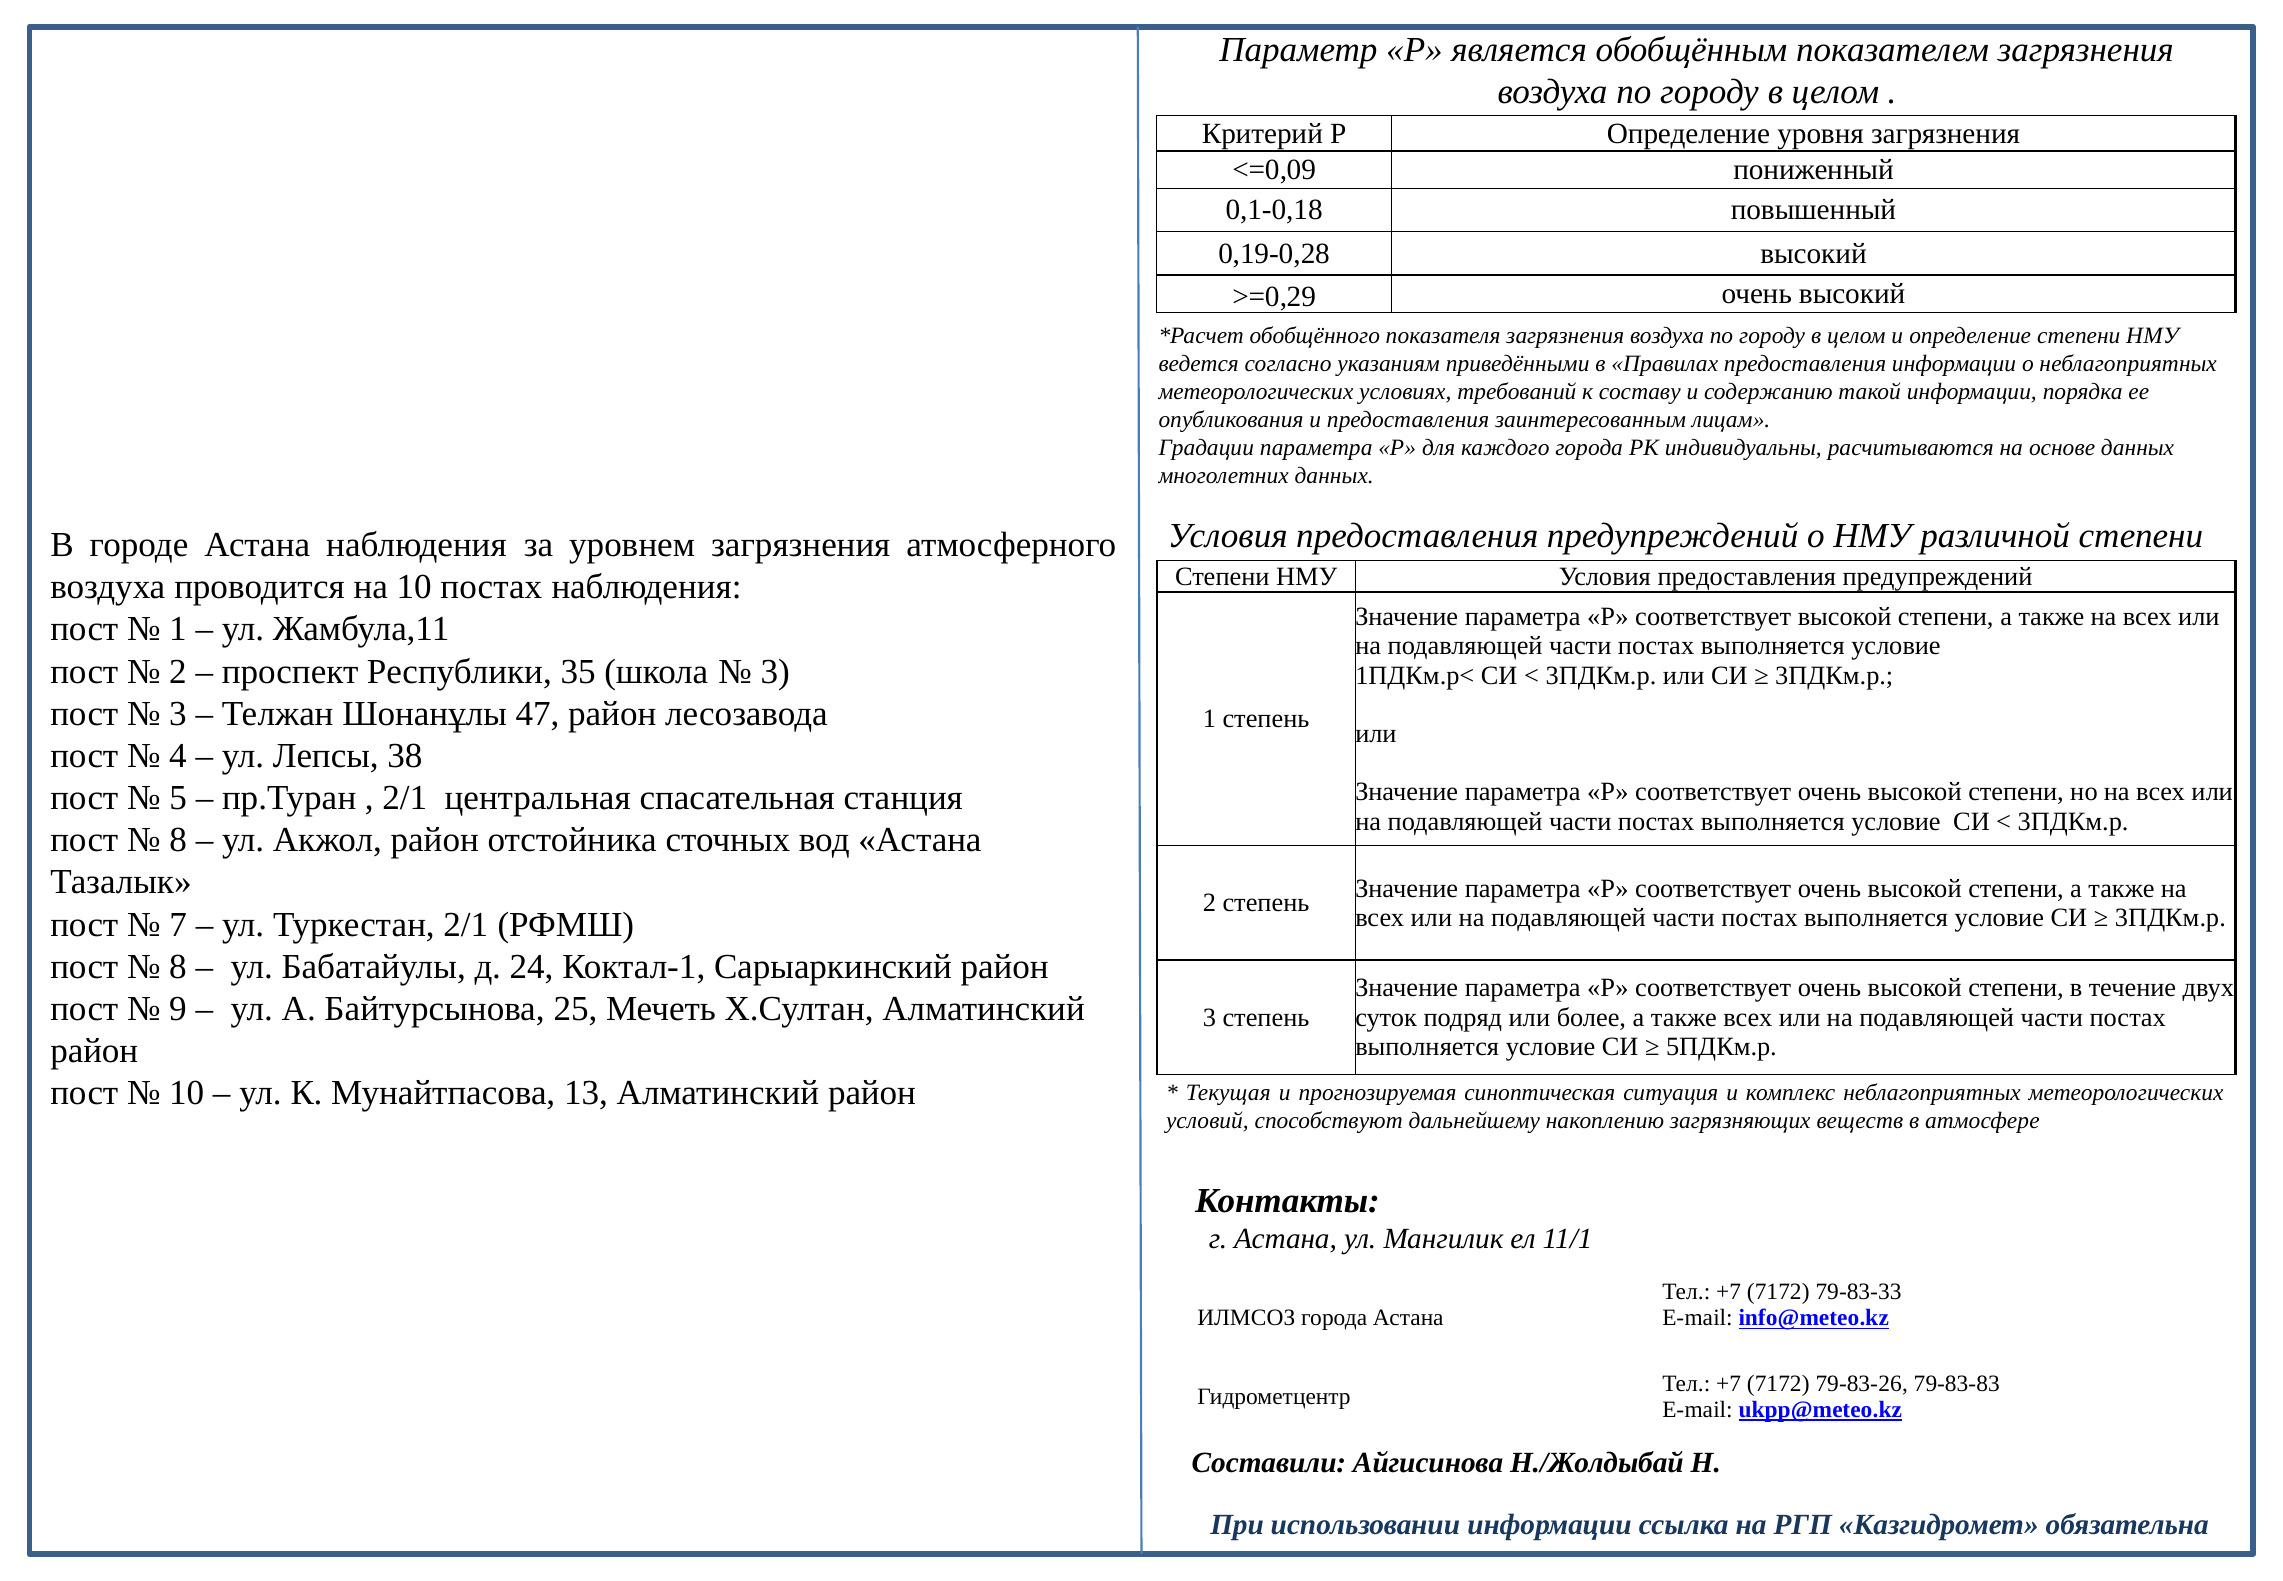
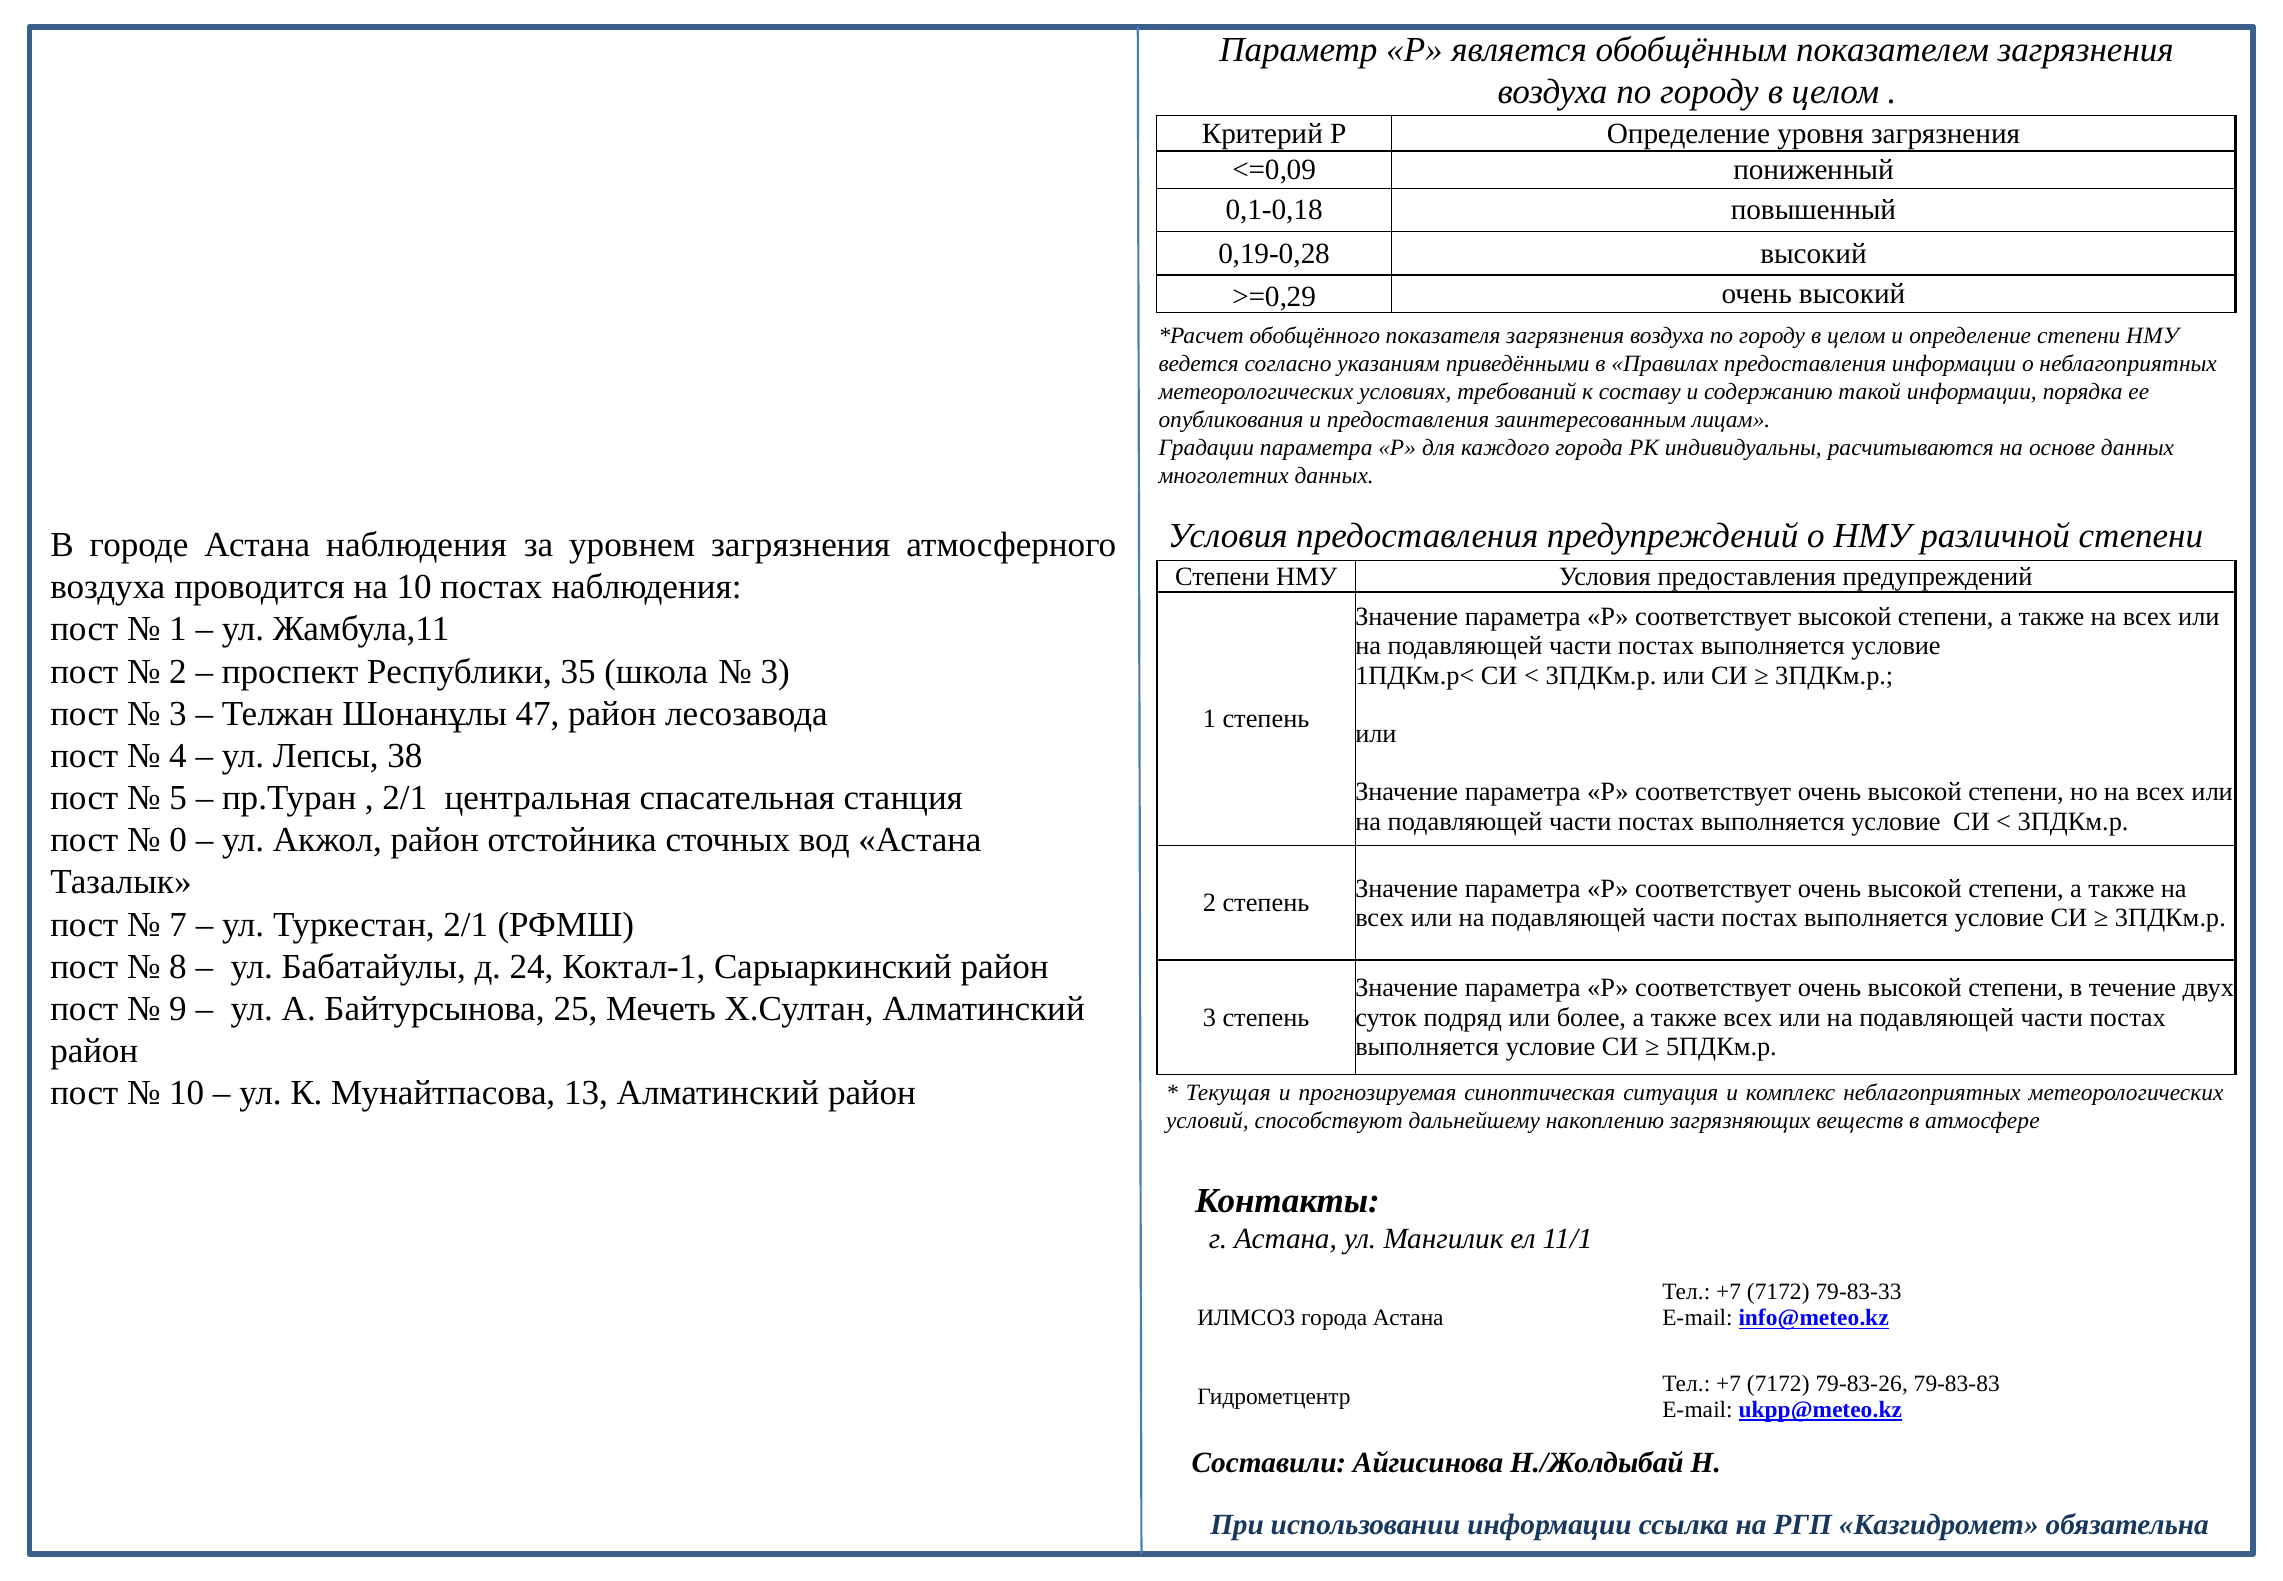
8: 8 -> 0 (178, 840)
